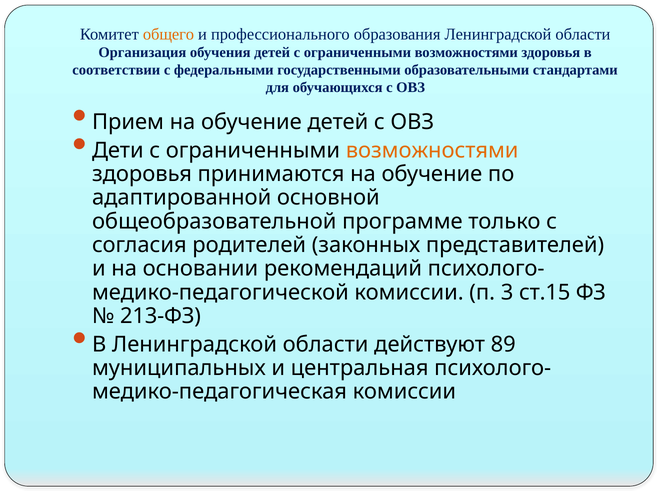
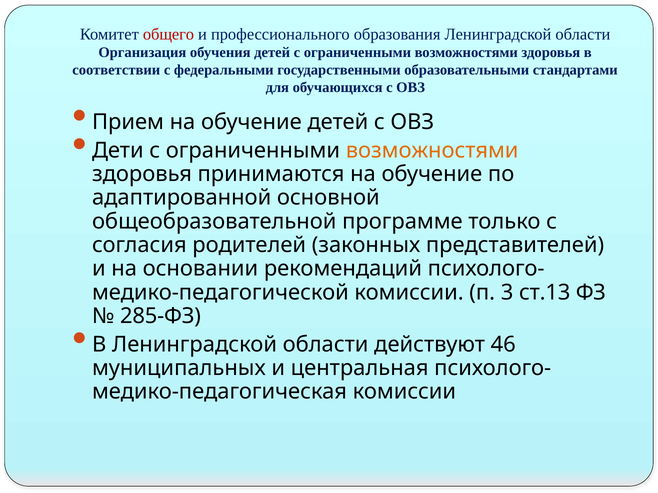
общего colour: orange -> red (169, 34)
ст.15: ст.15 -> ст.13 (545, 293)
213-ФЗ: 213-ФЗ -> 285-ФЗ (160, 316)
89: 89 -> 46 (503, 345)
